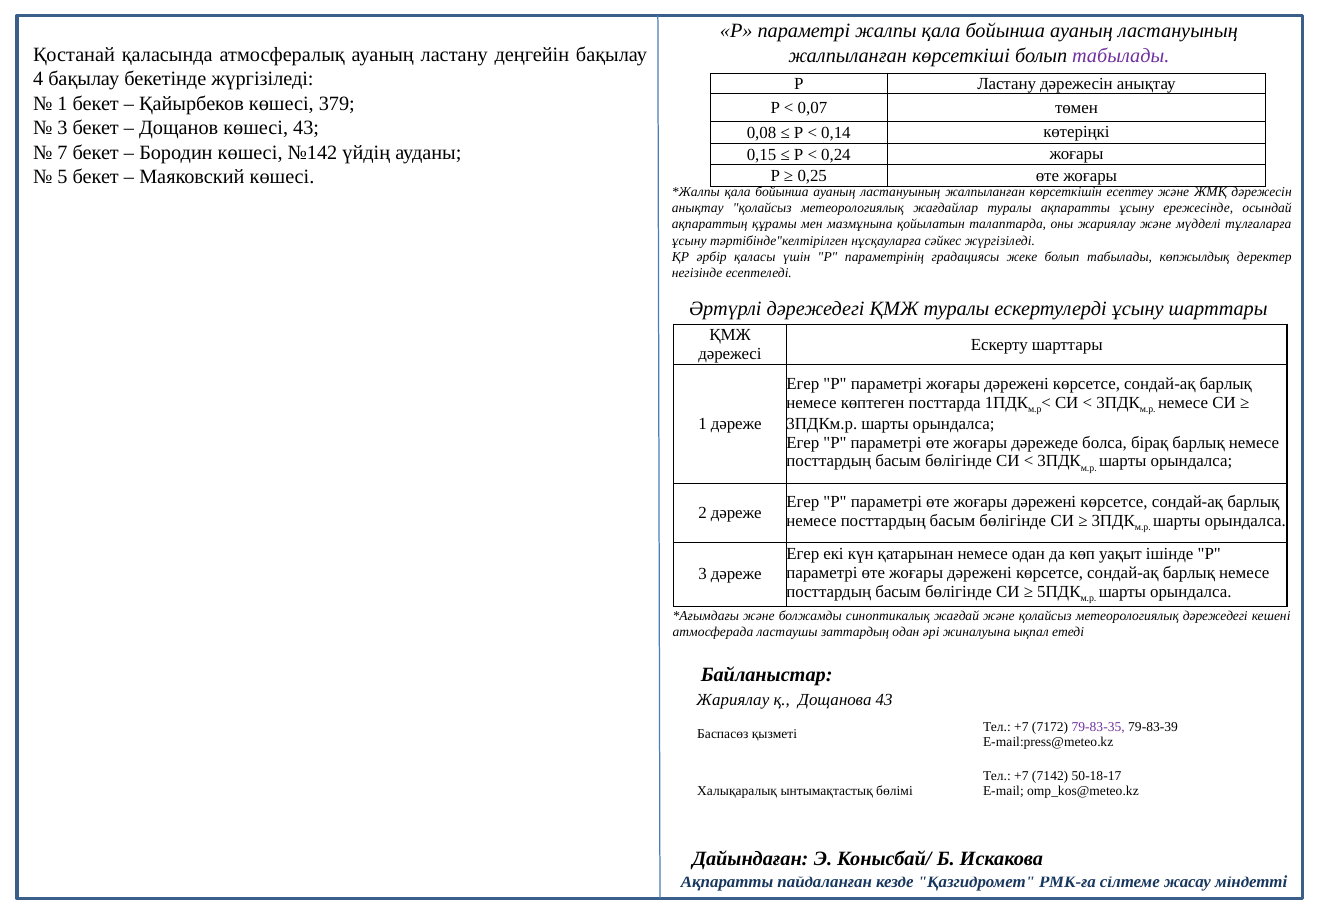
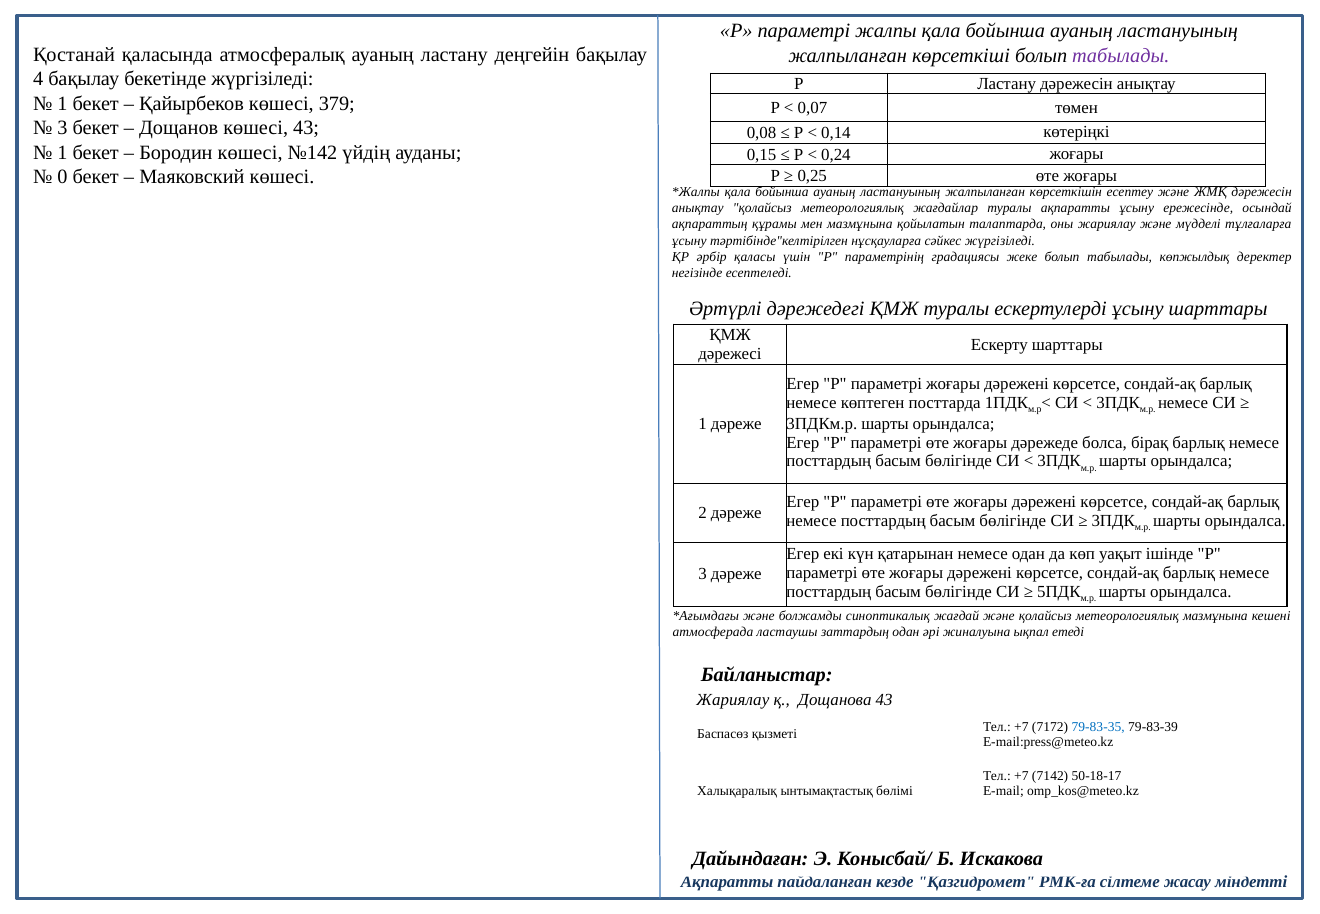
7: 7 -> 1 (63, 152)
5: 5 -> 0 (63, 177)
метеорологиялық дәрежедегі: дәрежедегі -> мазмұнына (1215, 616)
79-83-35 colour: purple -> blue (1098, 727)
